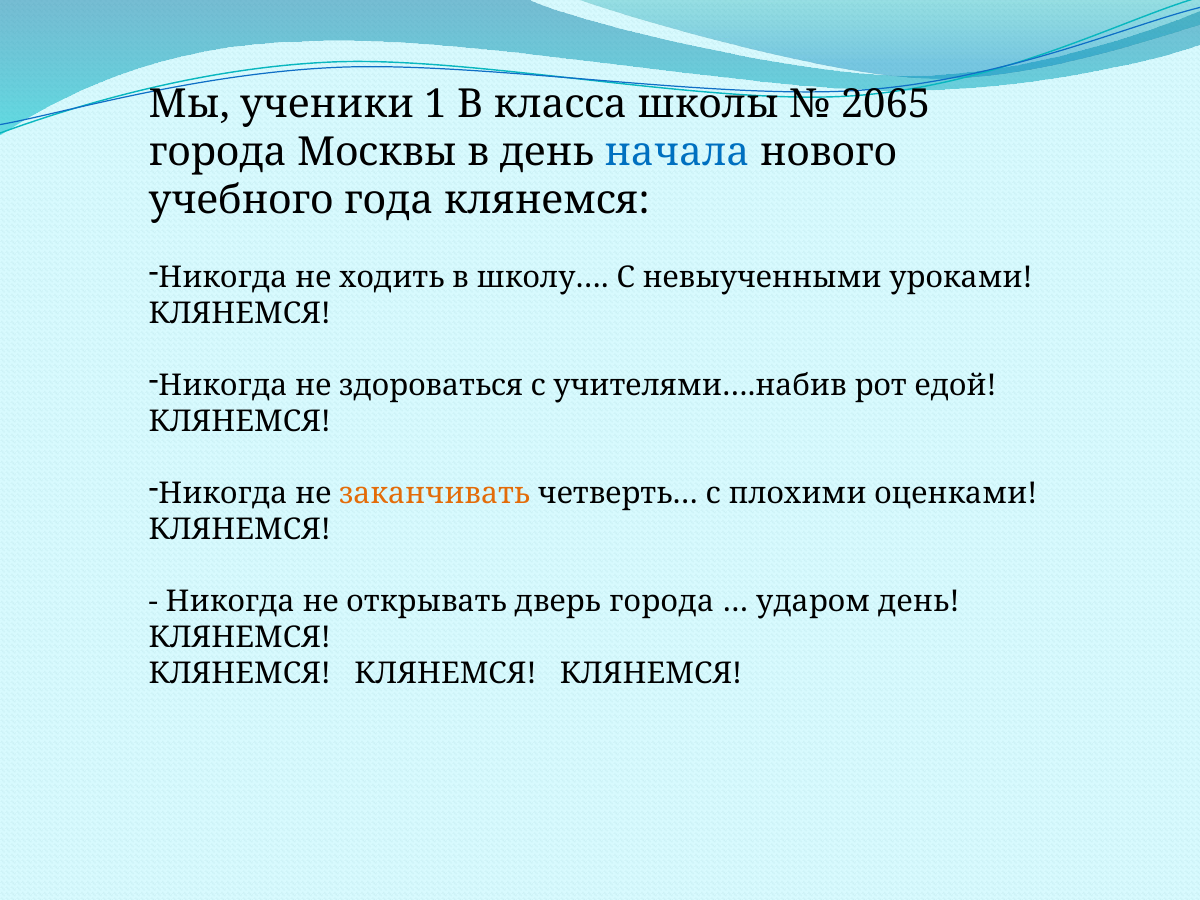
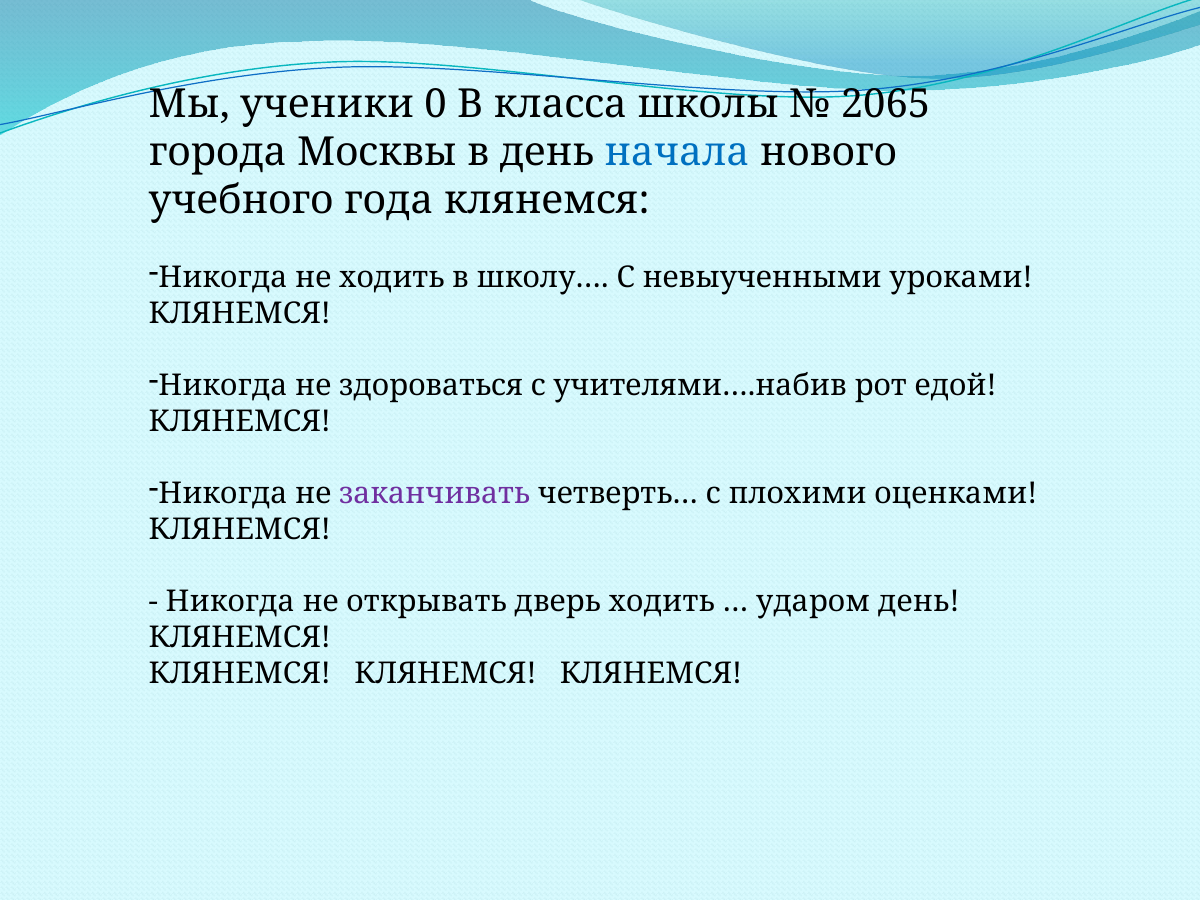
1: 1 -> 0 (436, 105)
заканчивать colour: orange -> purple (435, 494)
дверь города: города -> ходить (662, 602)
